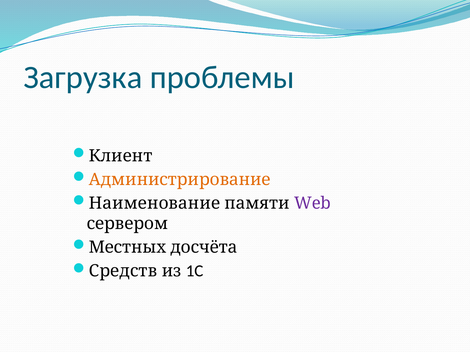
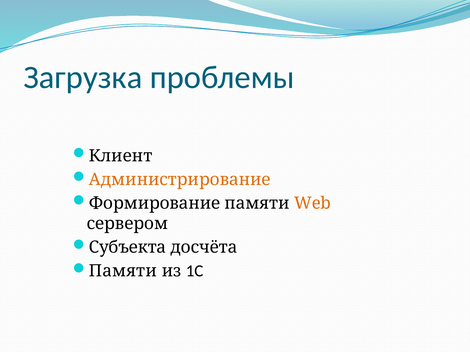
Наименование: Наименование -> Формирование (155, 204)
Web colour: purple -> orange (313, 204)
Местных: Местных -> Субъекта (128, 248)
Средств: Средств -> Памяти (123, 271)
